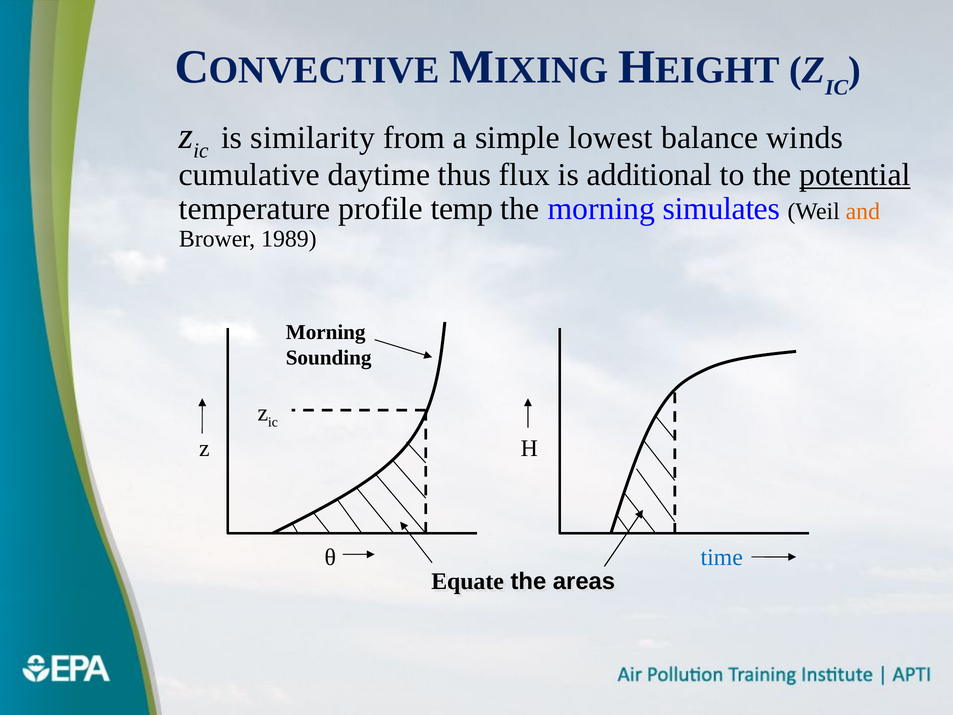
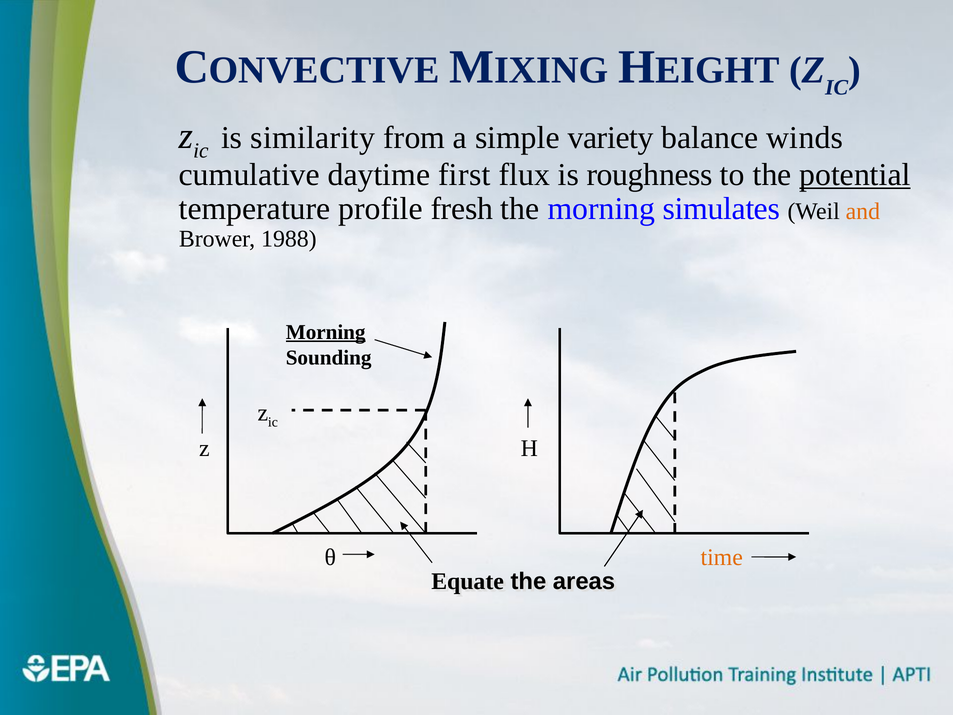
lowest: lowest -> variety (611, 138)
thus: thus -> first (464, 174)
additional: additional -> roughness (650, 174)
temp: temp -> fresh (462, 209)
1989: 1989 -> 1988 (289, 239)
Morning underline: none -> present (326, 332)
time colour: blue -> orange (722, 557)
